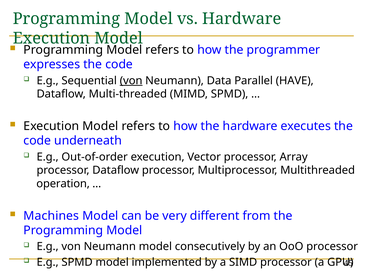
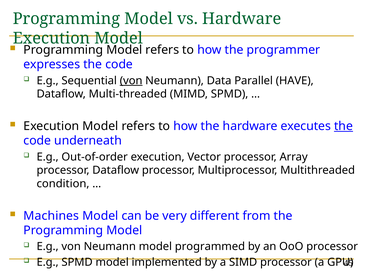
the underline: none -> present (343, 126)
operation: operation -> condition (63, 184)
consecutively: consecutively -> programmed (210, 247)
